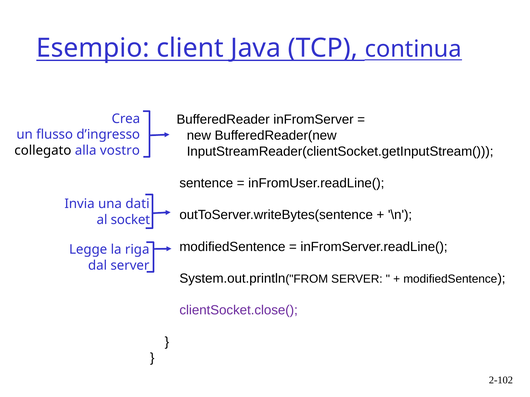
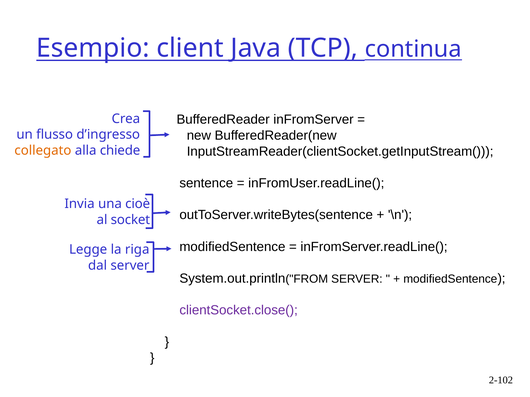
collegato colour: black -> orange (43, 151)
vostro: vostro -> chiede (120, 151)
dati: dati -> cioè (138, 204)
